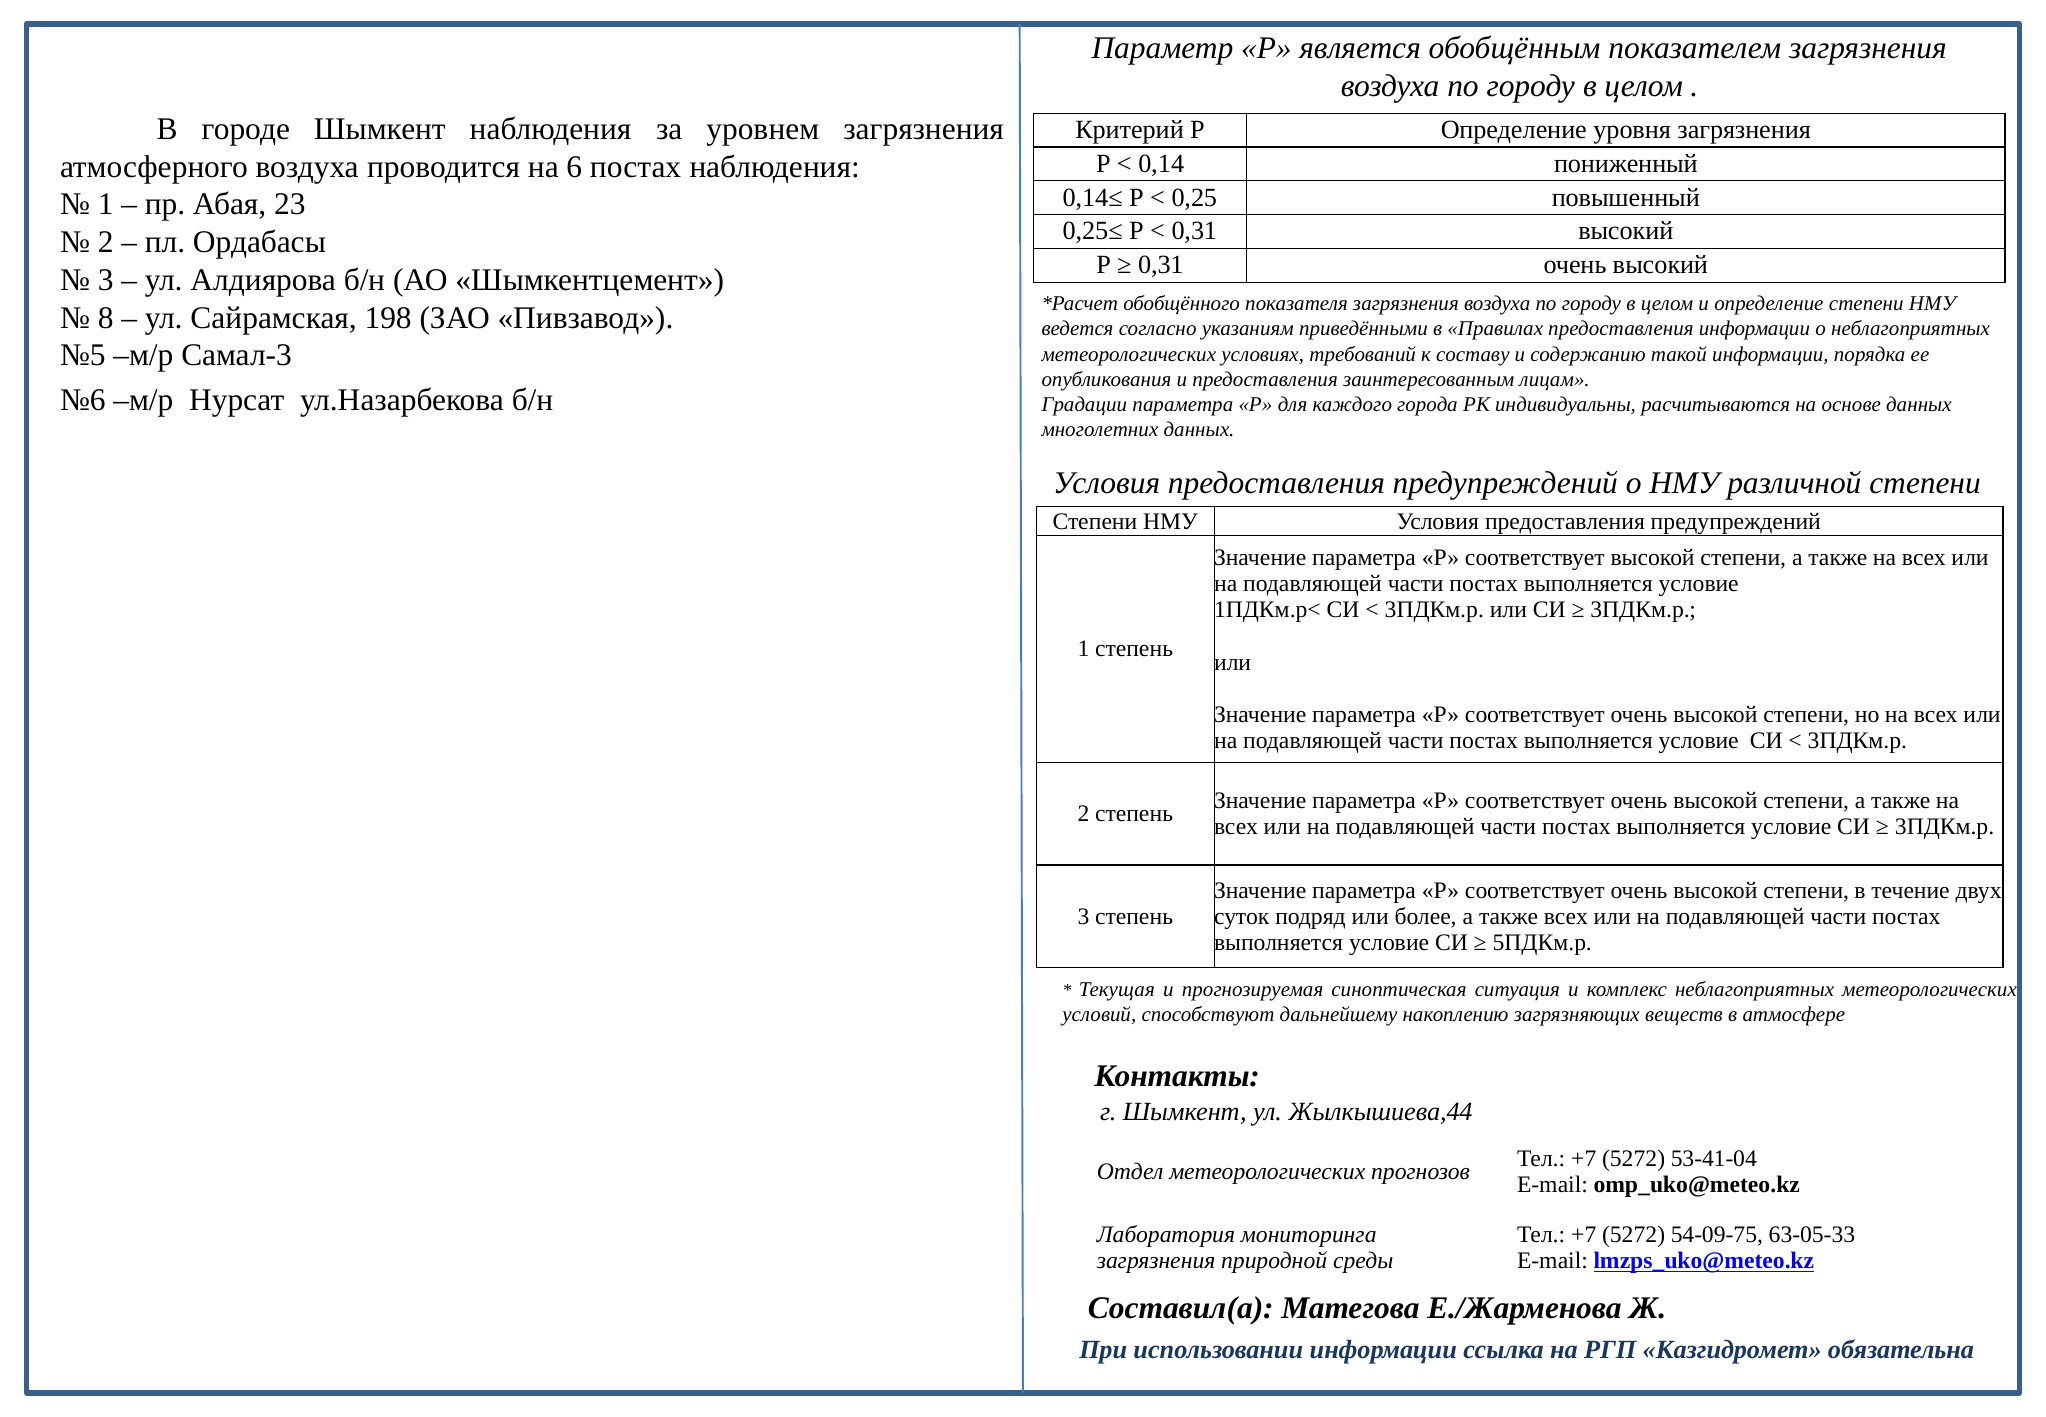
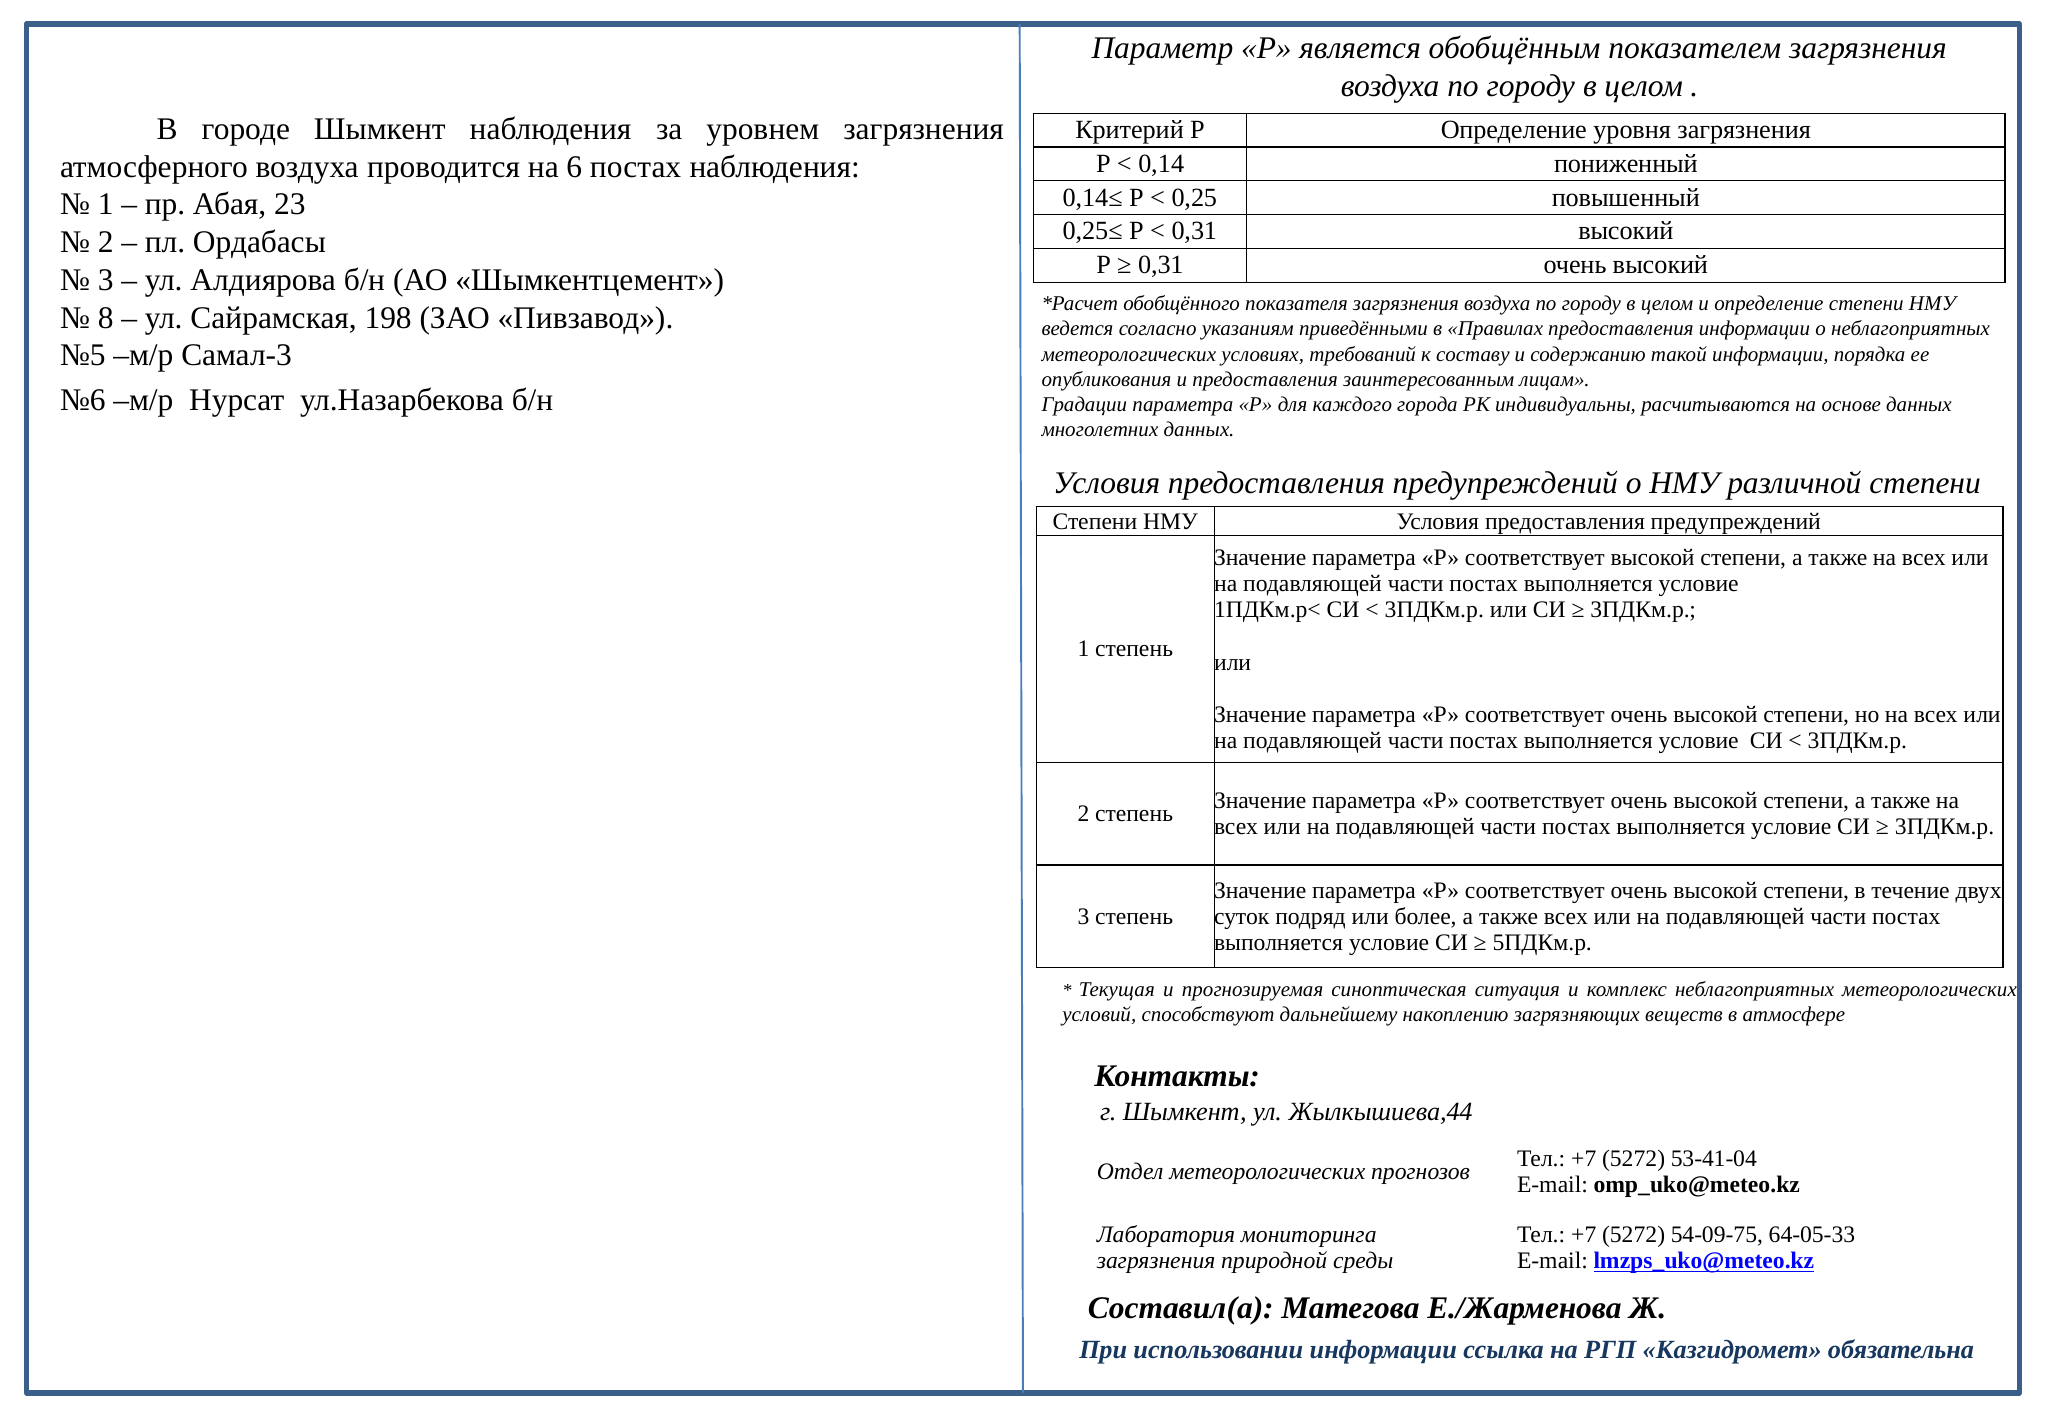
63-05-33: 63-05-33 -> 64-05-33 (1812, 1234)
